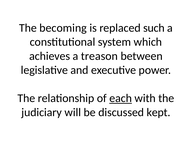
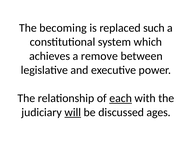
treason: treason -> remove (99, 56)
will underline: none -> present (73, 112)
kept: kept -> ages (159, 112)
